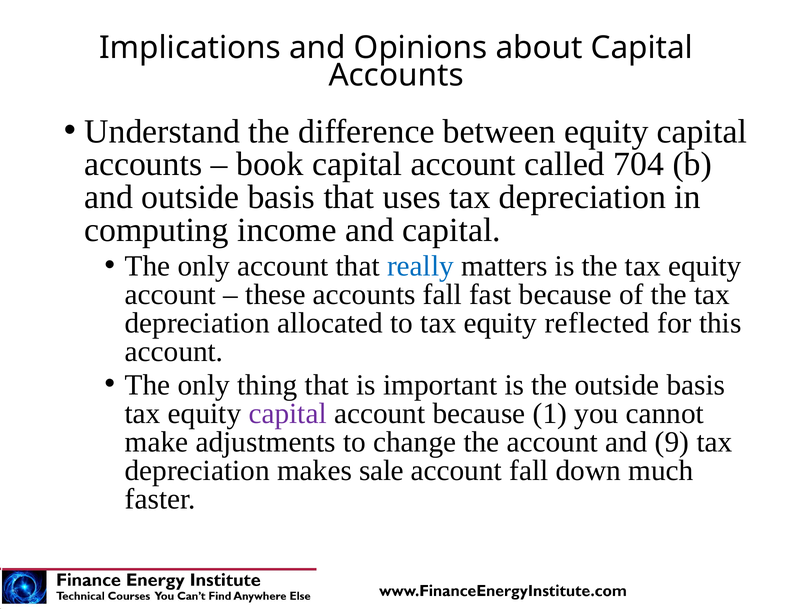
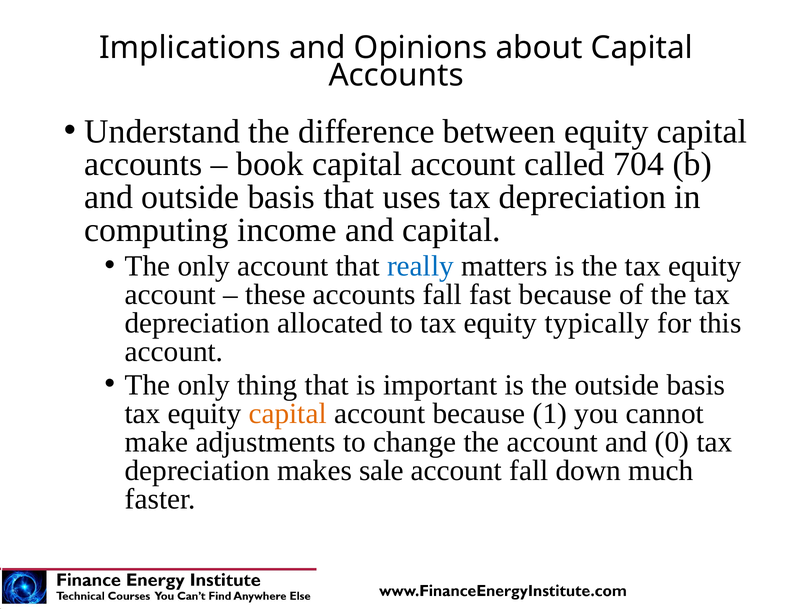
reflected: reflected -> typically (597, 323)
capital colour: purple -> orange (288, 413)
9: 9 -> 0 (672, 442)
